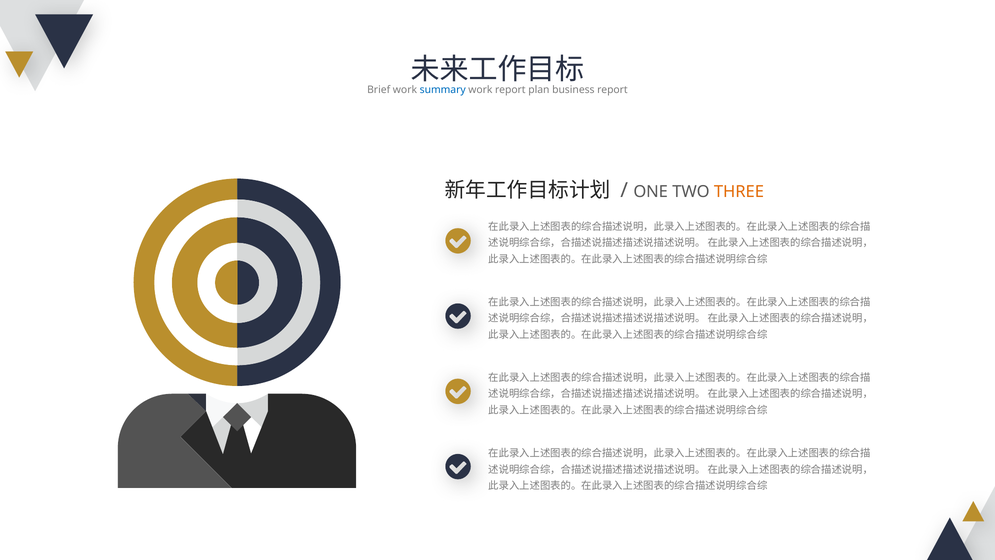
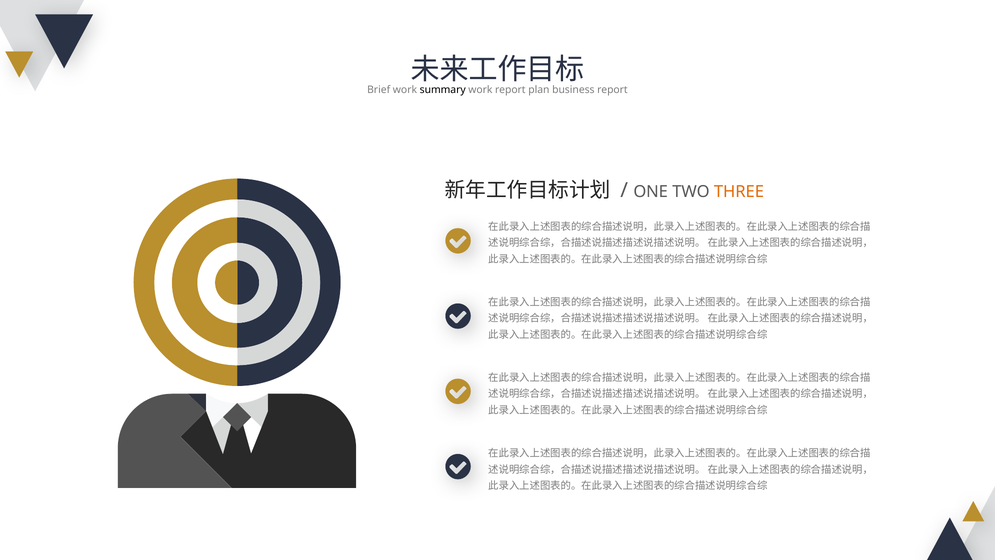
summary colour: blue -> black (443, 90)
